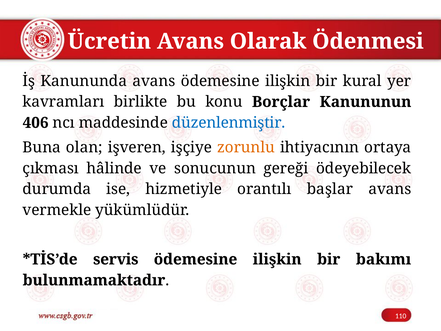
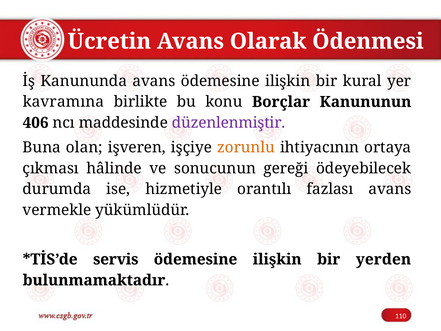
kavramları: kavramları -> kavramına (63, 102)
düzenlenmiştir colour: blue -> purple (229, 123)
başlar: başlar -> fazlası (330, 189)
bakımı: bakımı -> yerden (384, 259)
